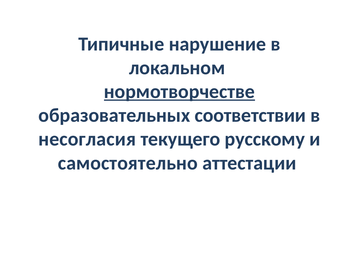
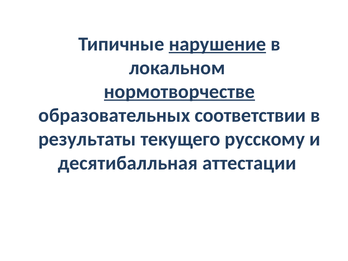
нарушение underline: none -> present (217, 44)
несогласия: несогласия -> результаты (87, 139)
самостоятельно: самостоятельно -> десятибалльная (128, 163)
